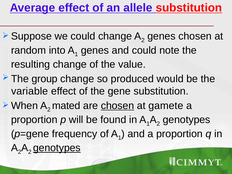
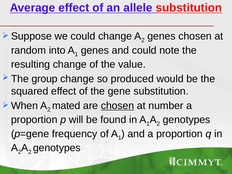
variable: variable -> squared (30, 91)
gamete: gamete -> number (166, 106)
genotypes underline: present -> none (57, 148)
